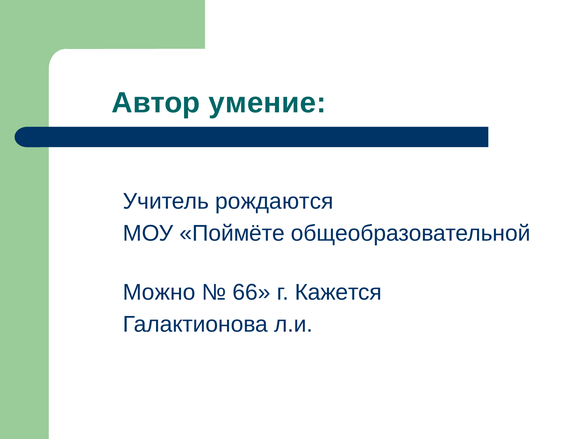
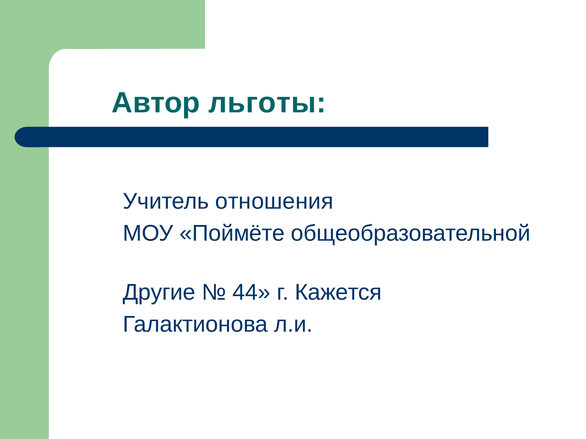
умение: умение -> льготы (267, 103)
рождаются: рождаются -> отношения (274, 202)
Можно: Можно -> Другие (159, 293)
66: 66 -> 44 (252, 293)
